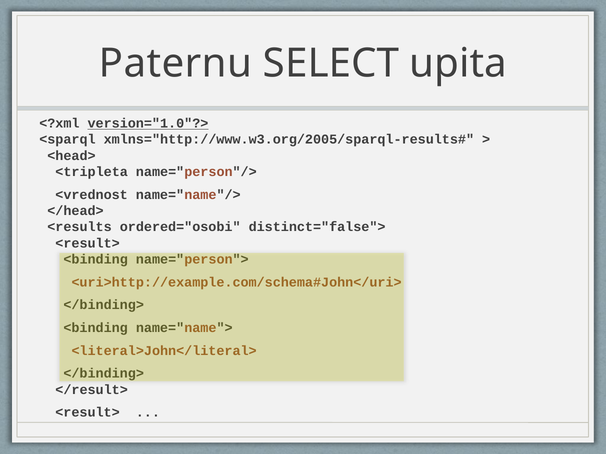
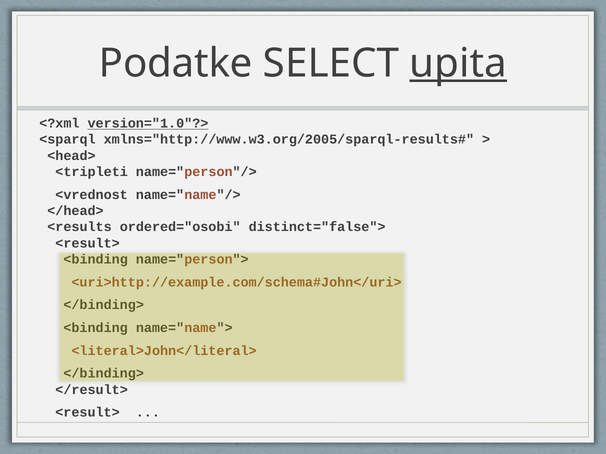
Paternu: Paternu -> Podatke (176, 63)
upita underline: none -> present (458, 63)
<tripleta: <tripleta -> <tripleti (92, 172)
